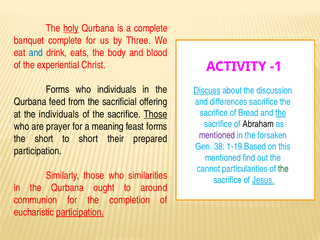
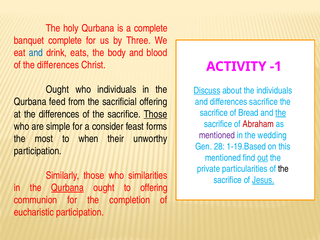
holy underline: present -> none (71, 28)
of the experiential: experiential -> differences (58, 65)
Forms: Forms -> Ought (57, 90)
the discussion: discussion -> individuals (274, 90)
at the individuals: individuals -> differences (59, 114)
Abraham colour: black -> red (258, 124)
prayer: prayer -> simple (58, 126)
meaning: meaning -> consider (108, 126)
forsaken: forsaken -> wedding (272, 135)
the short: short -> most (44, 139)
to short: short -> when (89, 139)
prepared: prepared -> unworthy (150, 139)
38: 38 -> 28 (219, 146)
out underline: none -> present (263, 158)
cannot: cannot -> private (209, 169)
the colour: green -> black (283, 169)
Qurbana underline: none -> present (67, 188)
to around: around -> offering (154, 188)
participation underline: present -> none (80, 212)
